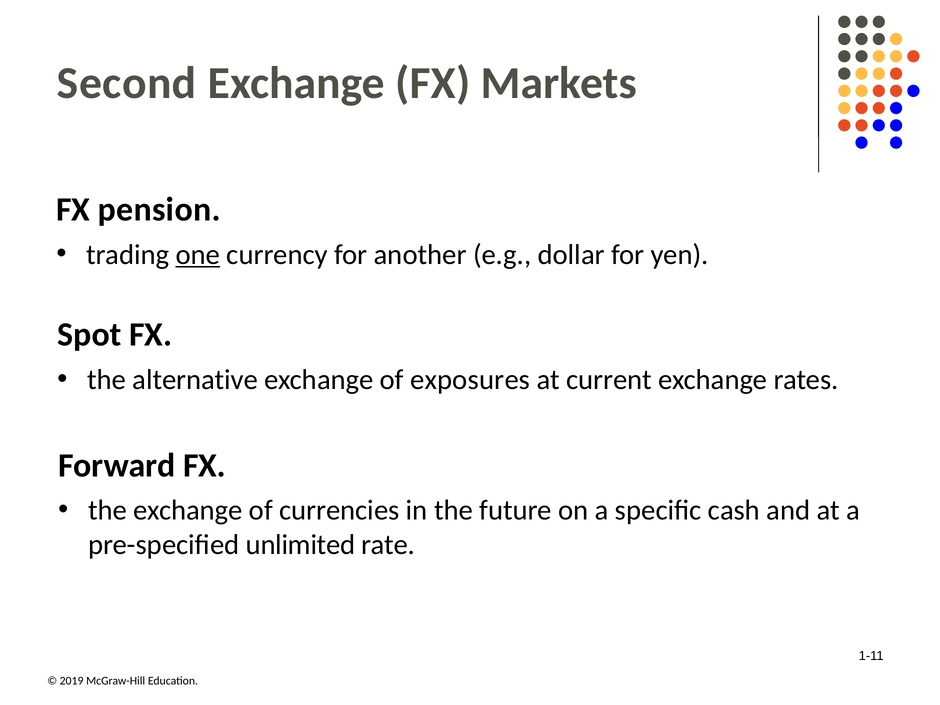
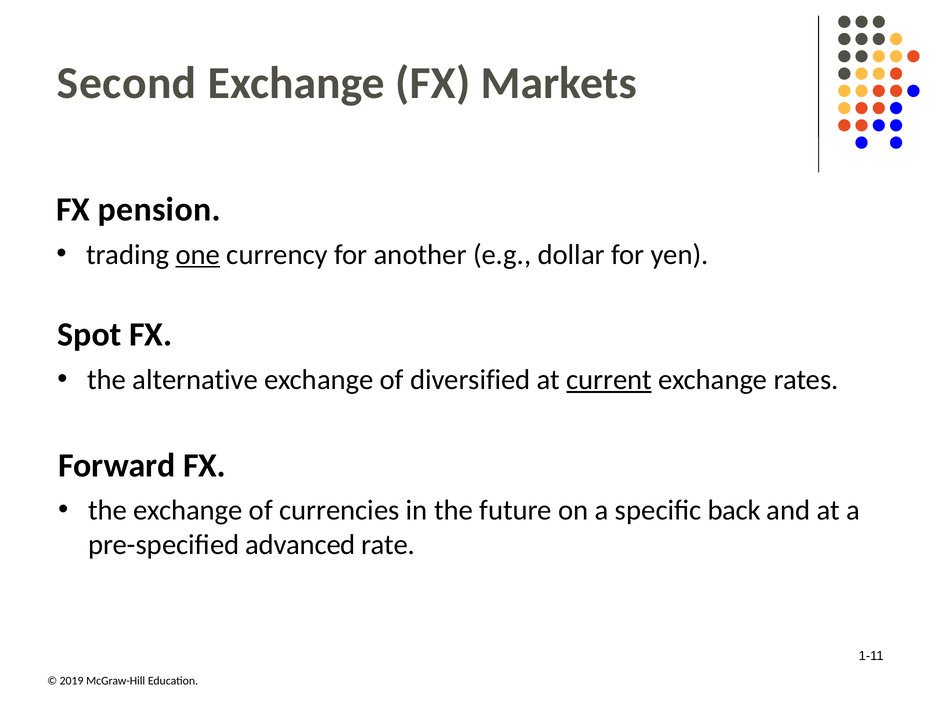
exposures: exposures -> diversified (470, 380)
current underline: none -> present (609, 380)
cash: cash -> back (734, 510)
unlimited: unlimited -> advanced (301, 545)
